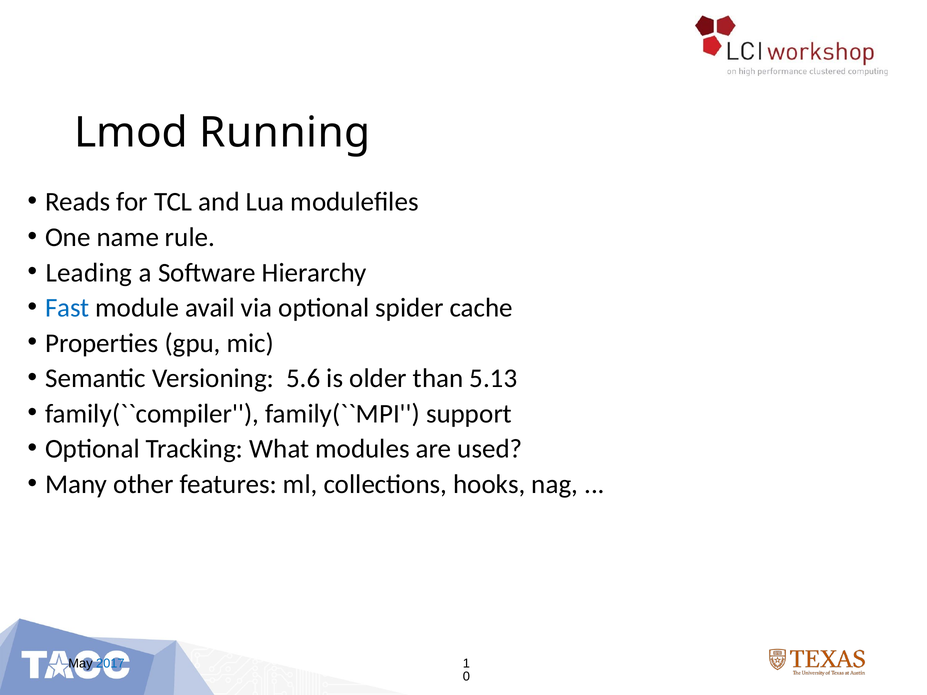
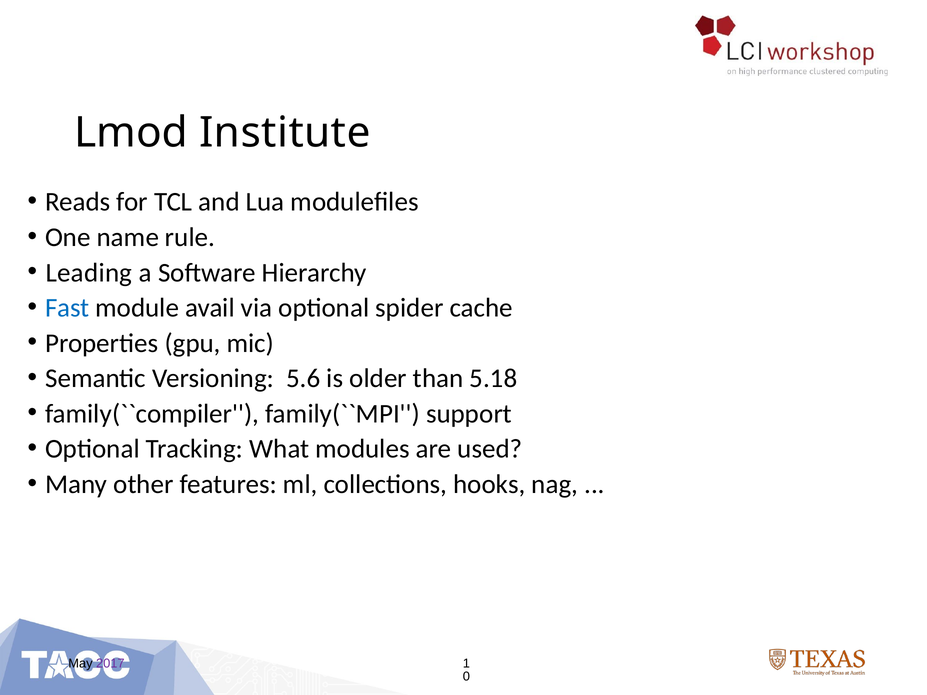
Running: Running -> Institute (285, 133)
5.13: 5.13 -> 5.18 (493, 379)
2017 colour: blue -> purple (110, 664)
